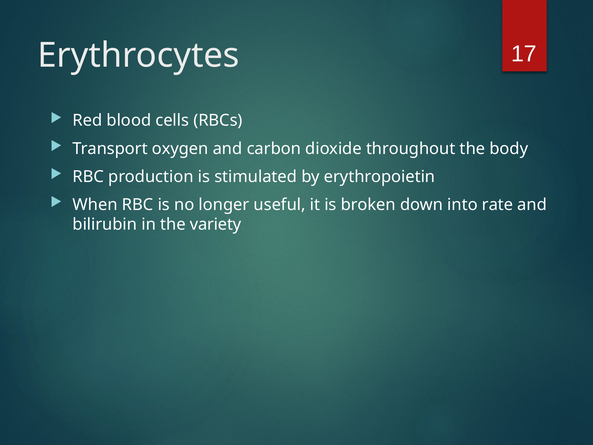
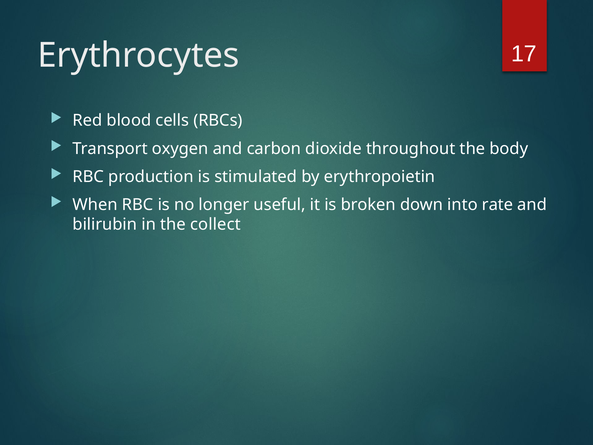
variety: variety -> collect (215, 224)
